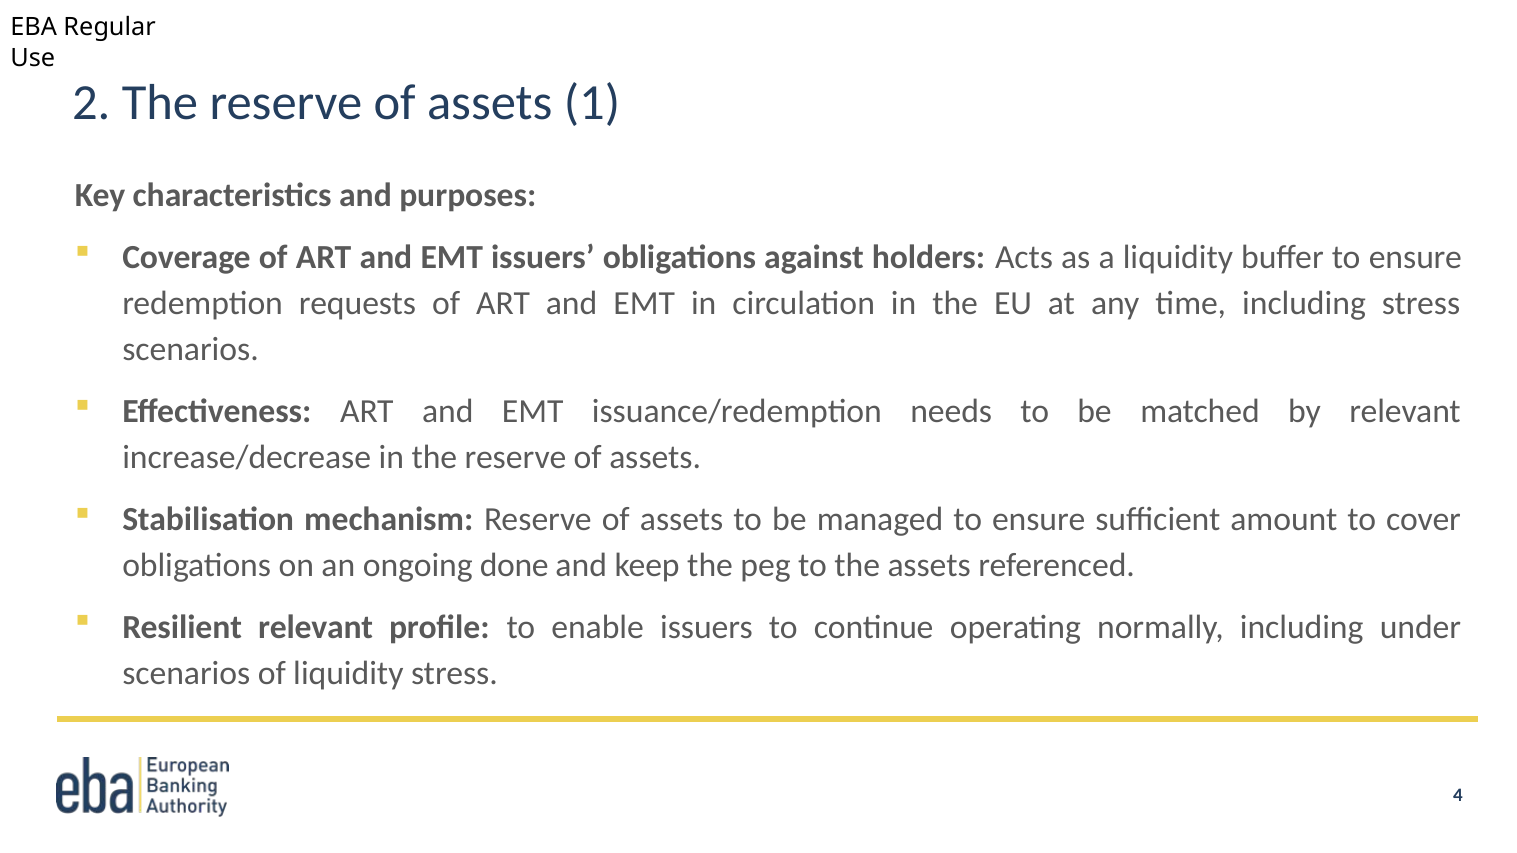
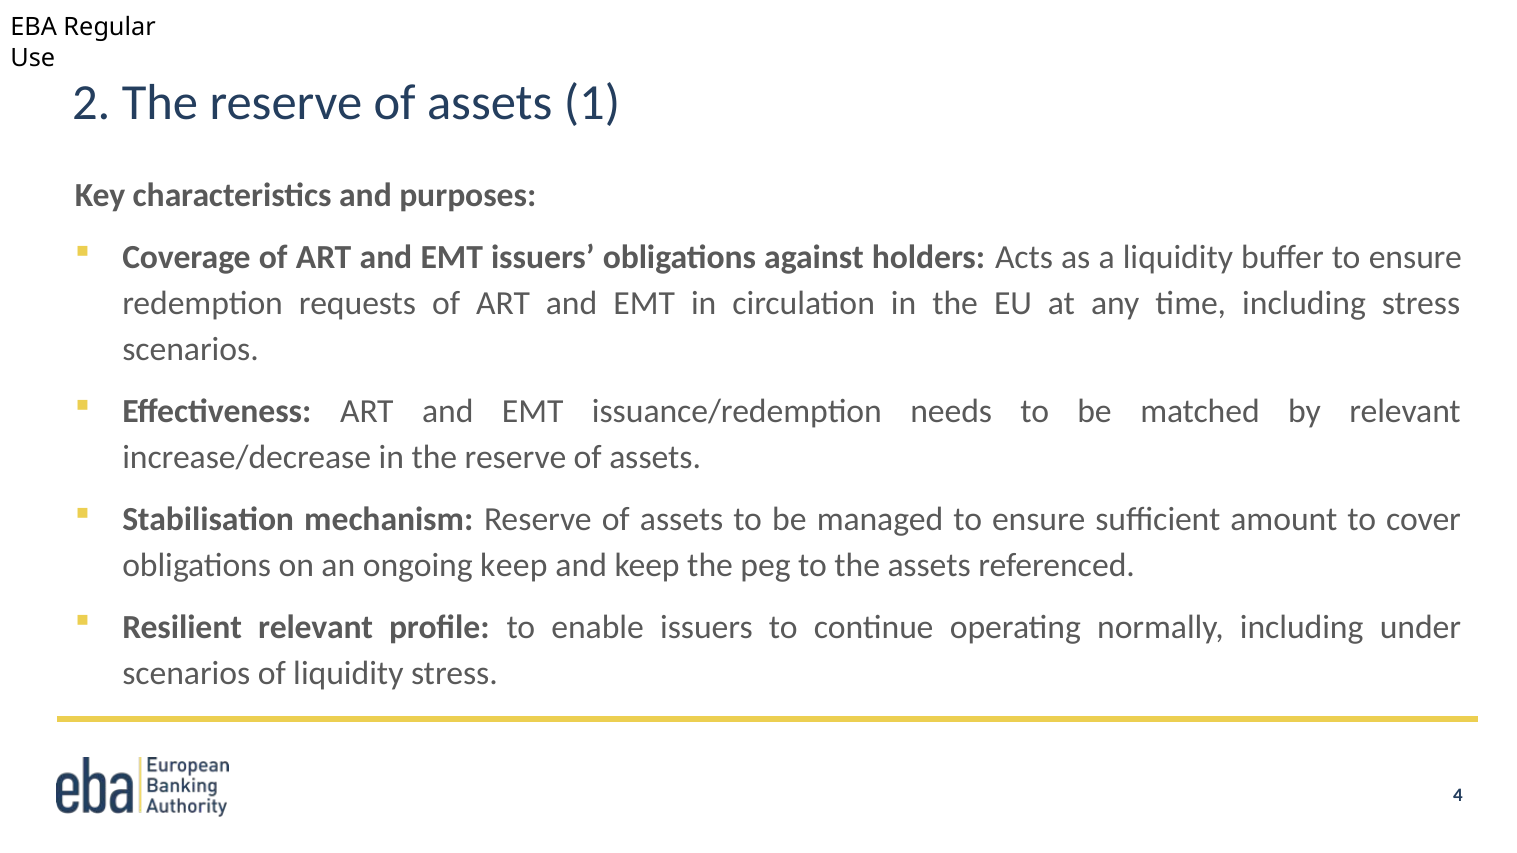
ongoing done: done -> keep (514, 566)
